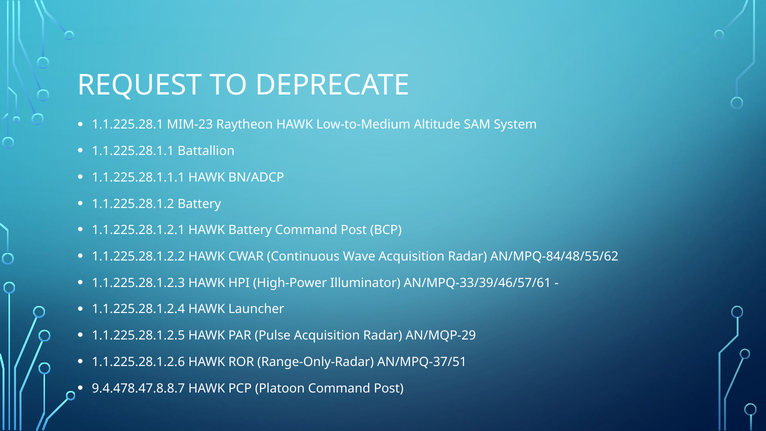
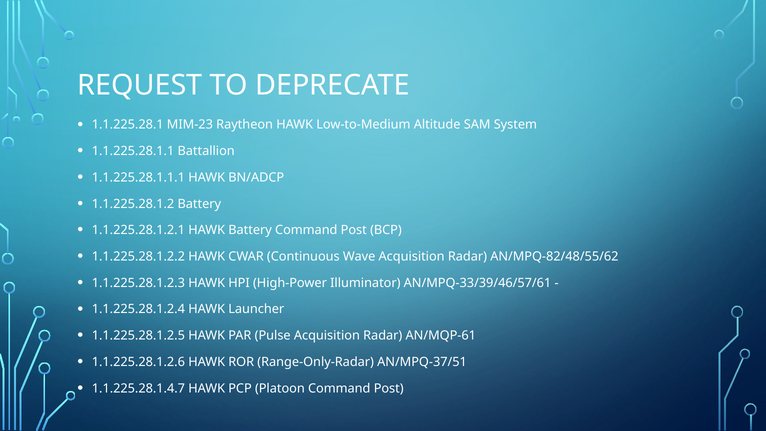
AN/MPQ-84/48/55/62: AN/MPQ-84/48/55/62 -> AN/MPQ-82/48/55/62 (554, 256)
AN/MQP-29: AN/MQP-29 -> AN/MQP-61 (441, 335)
9.4.478.47.8.8.7: 9.4.478.47.8.8.7 -> 1.1.225.28.1.4.7 (138, 388)
